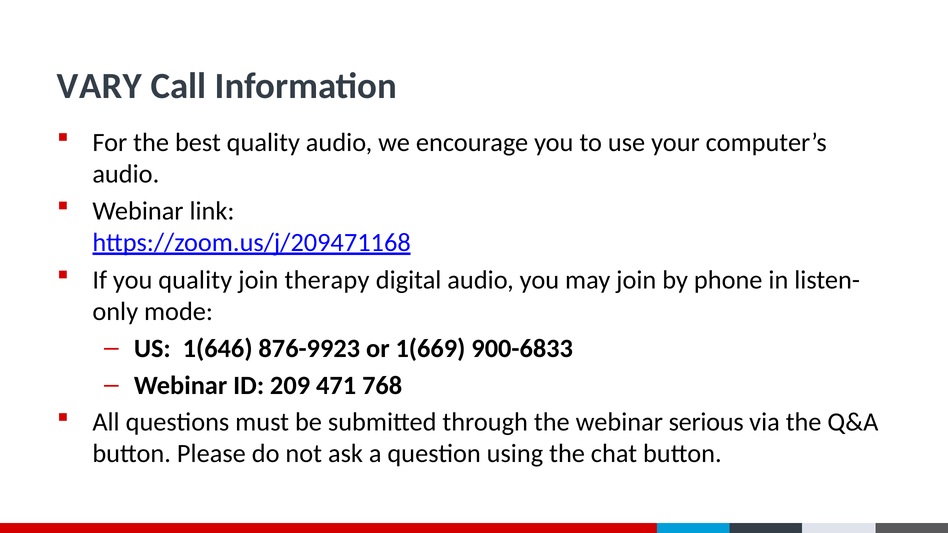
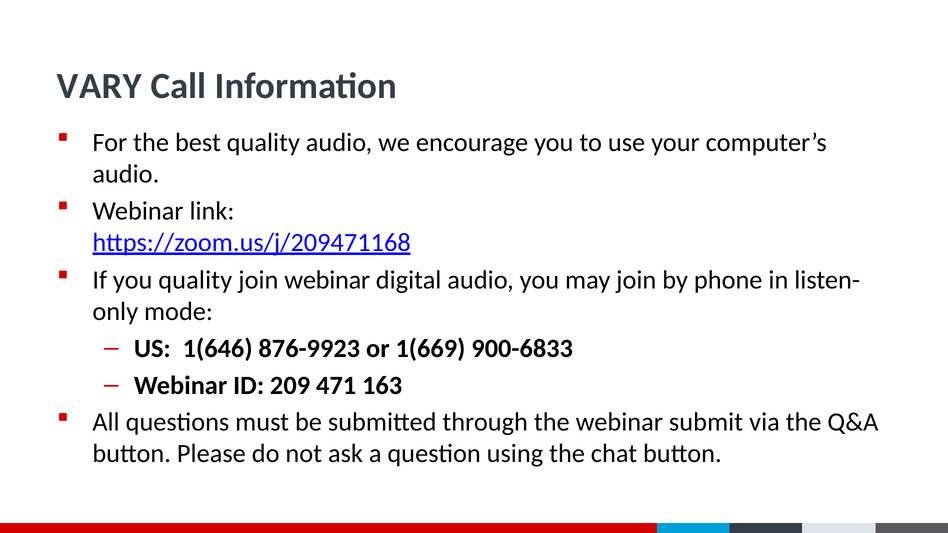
join therapy: therapy -> webinar (327, 280)
768: 768 -> 163 (382, 386)
serious: serious -> submit (706, 422)
